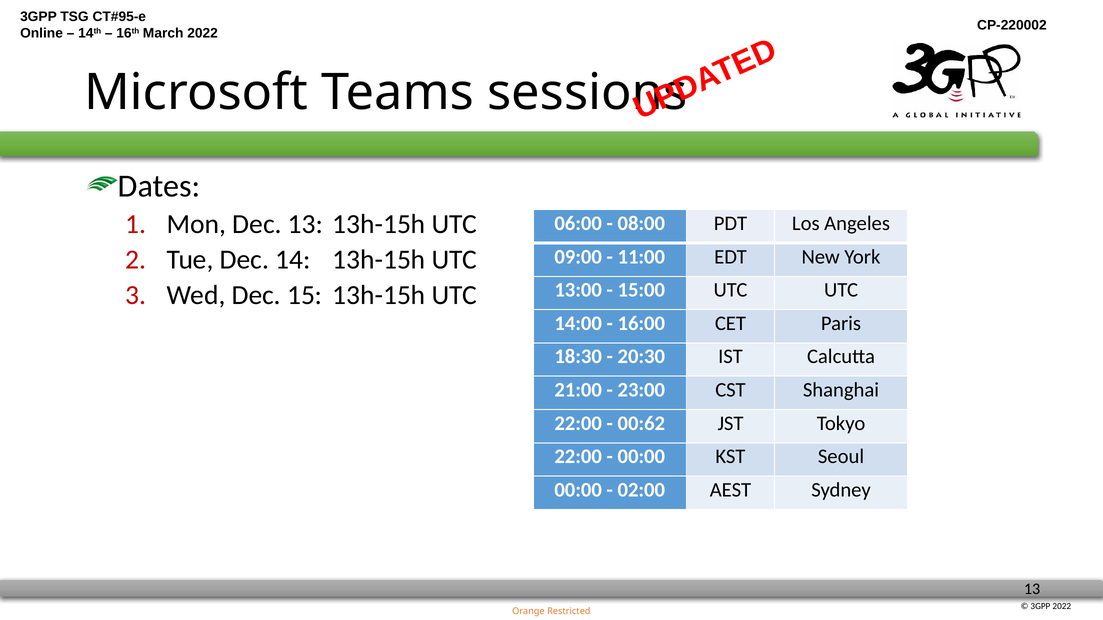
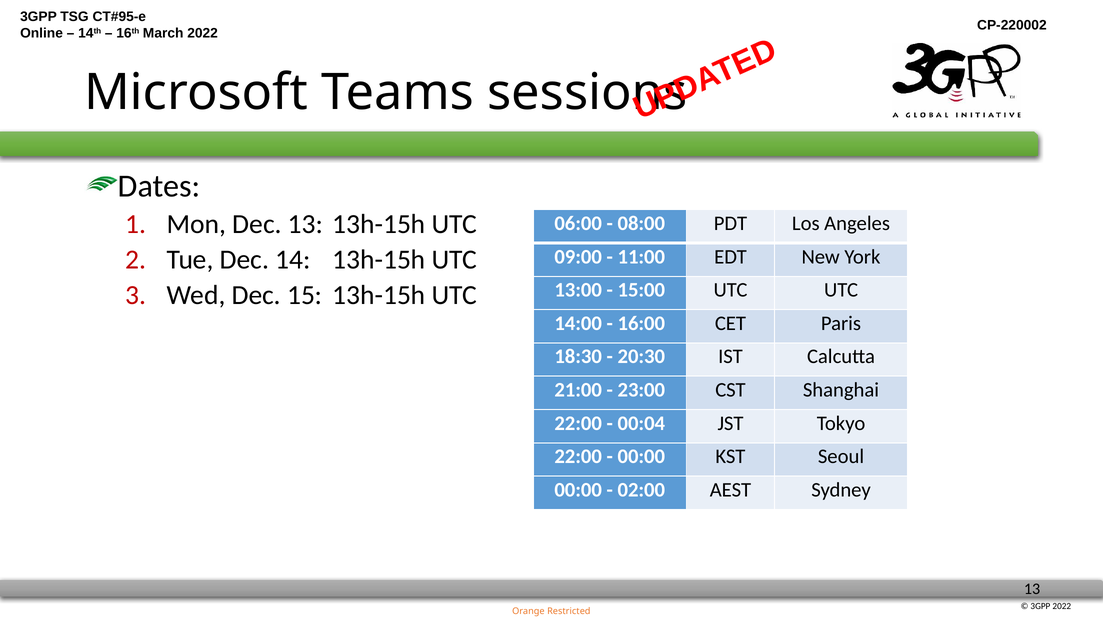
00:62: 00:62 -> 00:04 (641, 424)
